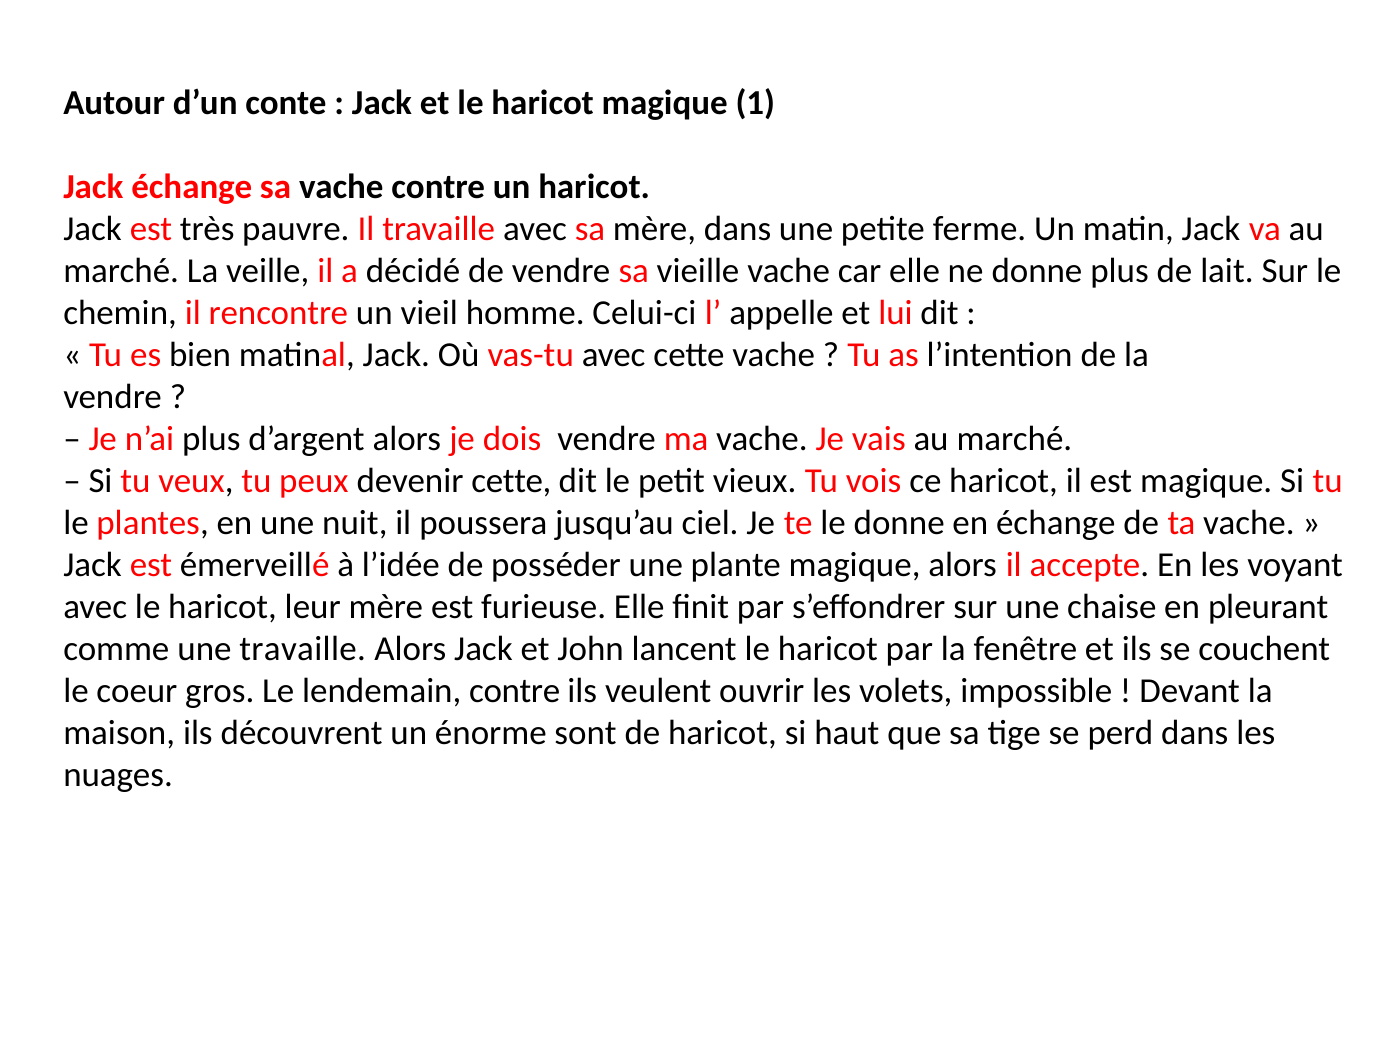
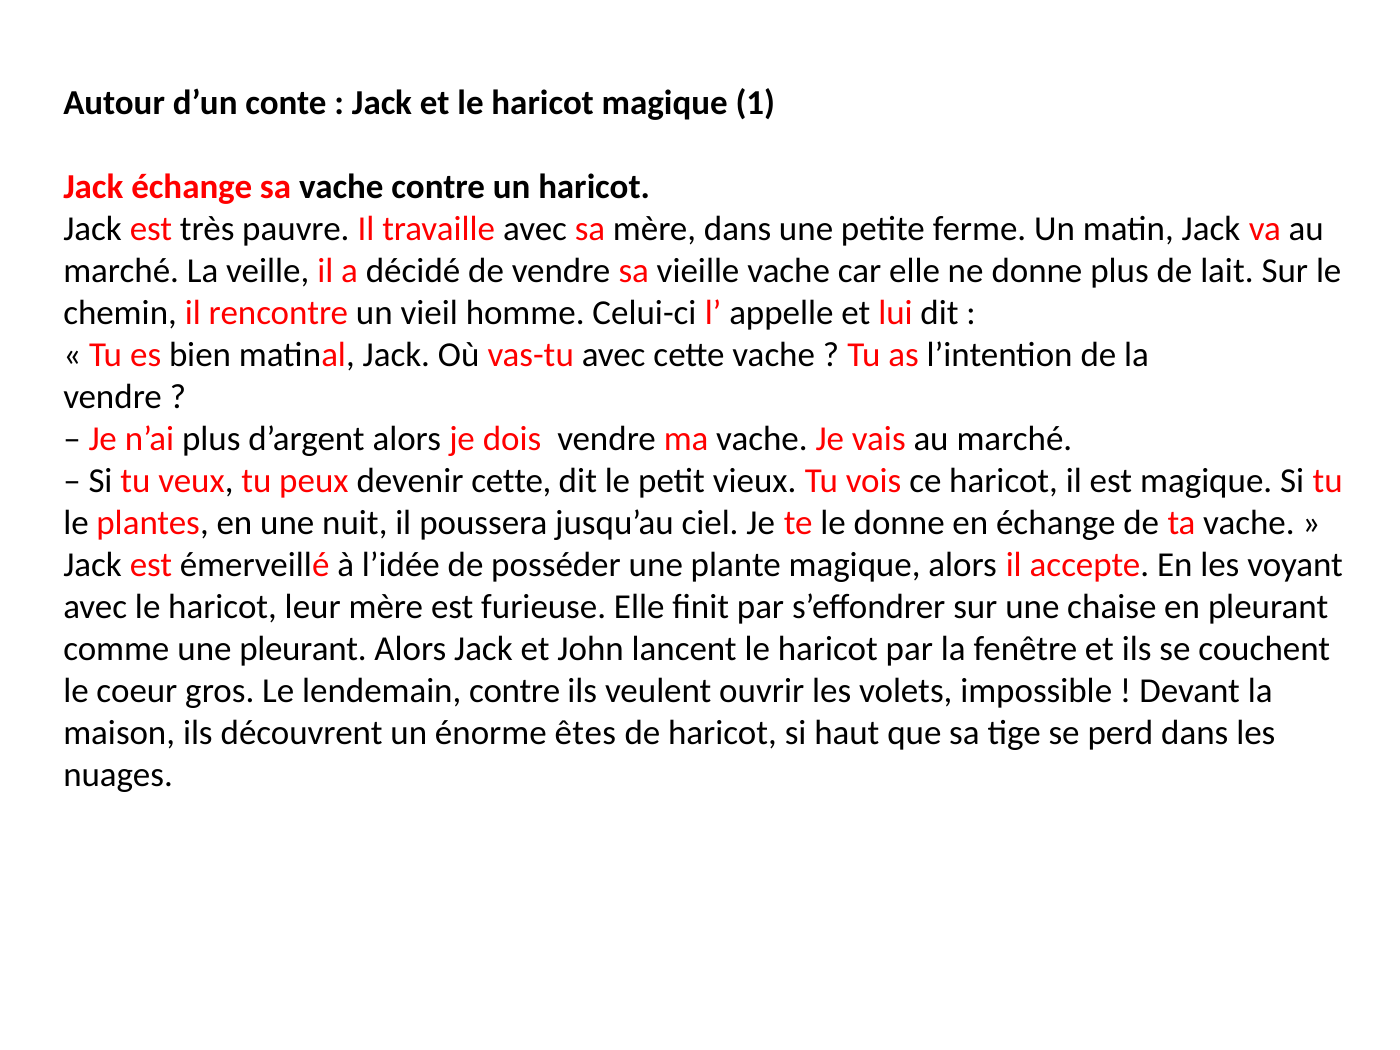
une travaille: travaille -> pleurant (303, 649)
sont: sont -> êtes (585, 733)
